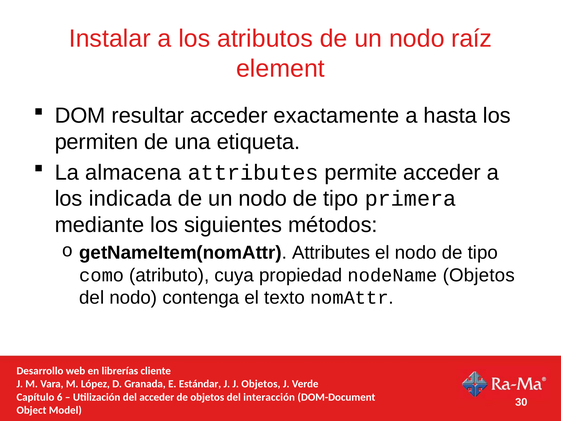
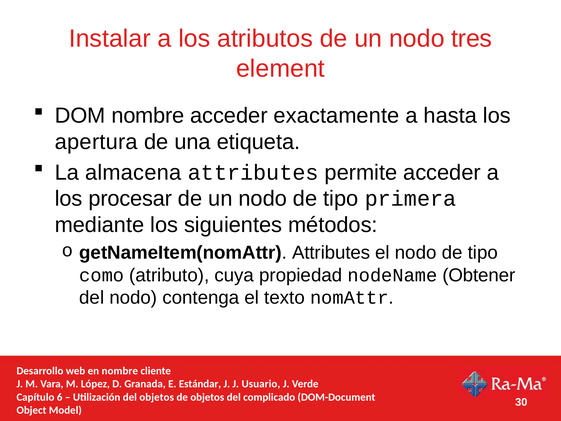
raíz: raíz -> tres (472, 39)
DOM resultar: resultar -> nombre (148, 116)
permiten: permiten -> apertura (96, 142)
indicada: indicada -> procesar (130, 199)
nodeName Objetos: Objetos -> Obtener (479, 275)
en librerías: librerías -> nombre (120, 371)
J Objetos: Objetos -> Usuario (261, 384)
del acceder: acceder -> objetos (157, 397)
interacción: interacción -> complicado (269, 397)
